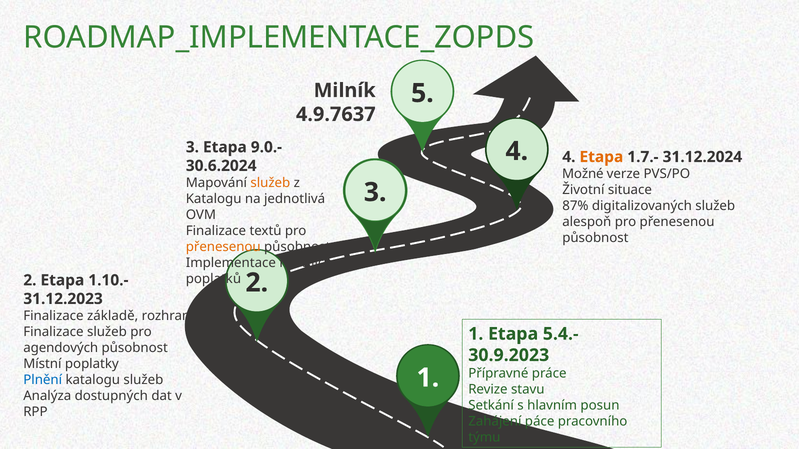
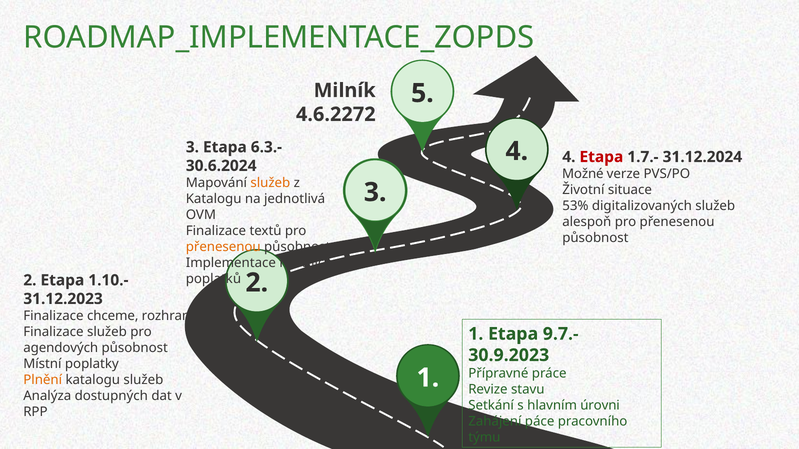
4.9.7637: 4.9.7637 -> 4.6.2272 (336, 114)
9.0.-: 9.0.- -> 6.3.- (266, 147)
Etapa colour: orange -> red (601, 157)
87%: 87% -> 53% (575, 206)
základě: základě -> chceme (113, 316)
5.4.-: 5.4.- -> 9.7.- (561, 334)
Plnění colour: blue -> orange (43, 380)
posun: posun -> úrovni (600, 406)
